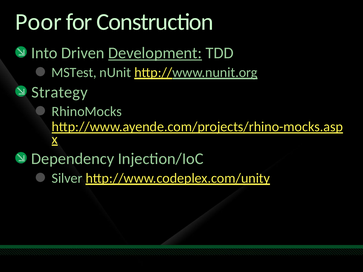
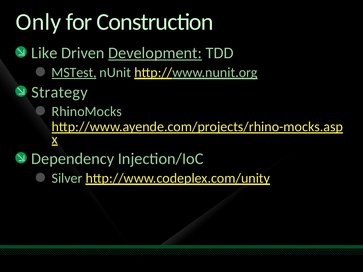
Poor: Poor -> Only (38, 22)
Into: Into -> Like (44, 53)
MSTest underline: none -> present (74, 73)
